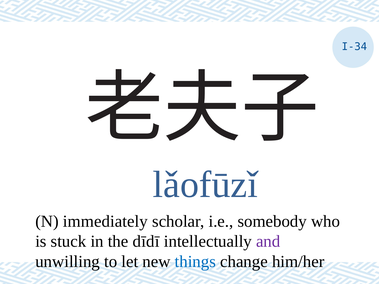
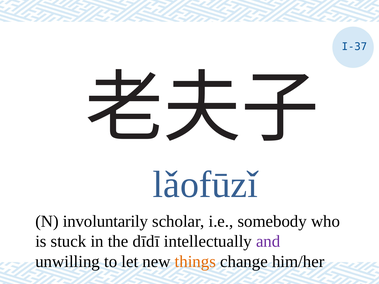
I-34: I-34 -> I-37 (354, 47)
immediately: immediately -> involuntarily (106, 221)
things colour: blue -> orange (195, 262)
